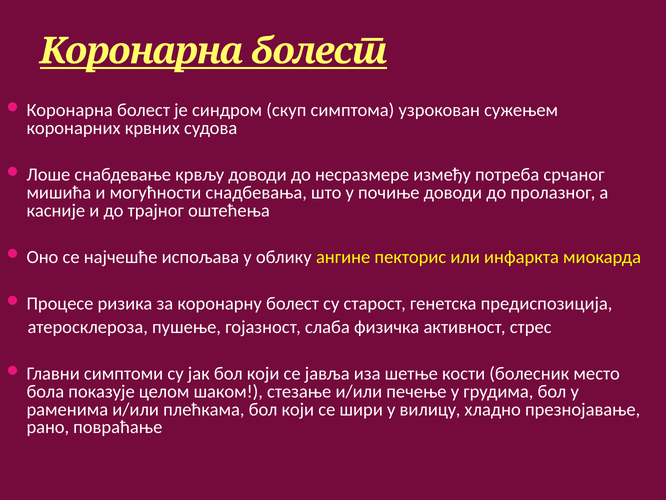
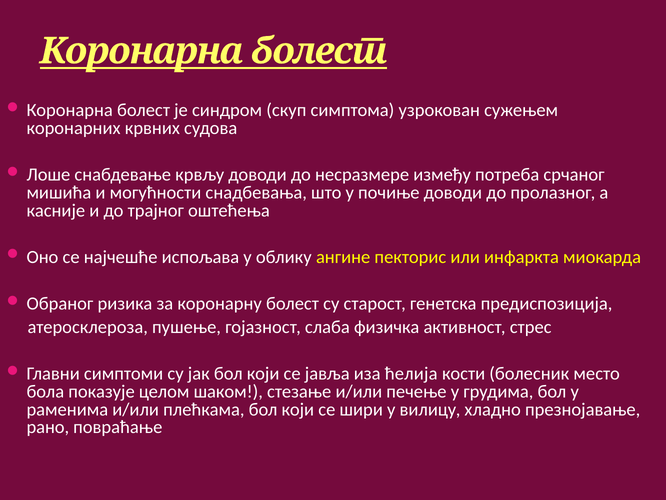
Процесе: Процесе -> Обраног (60, 304)
шетње: шетње -> ћелија (411, 373)
